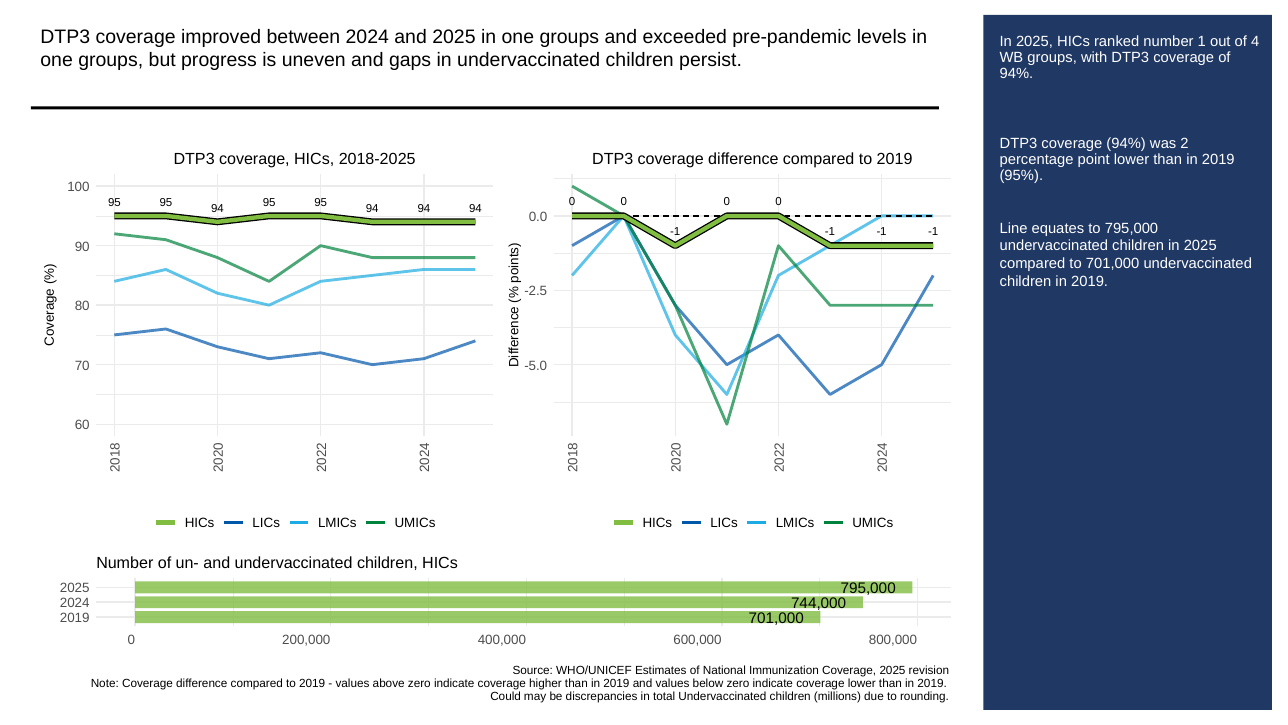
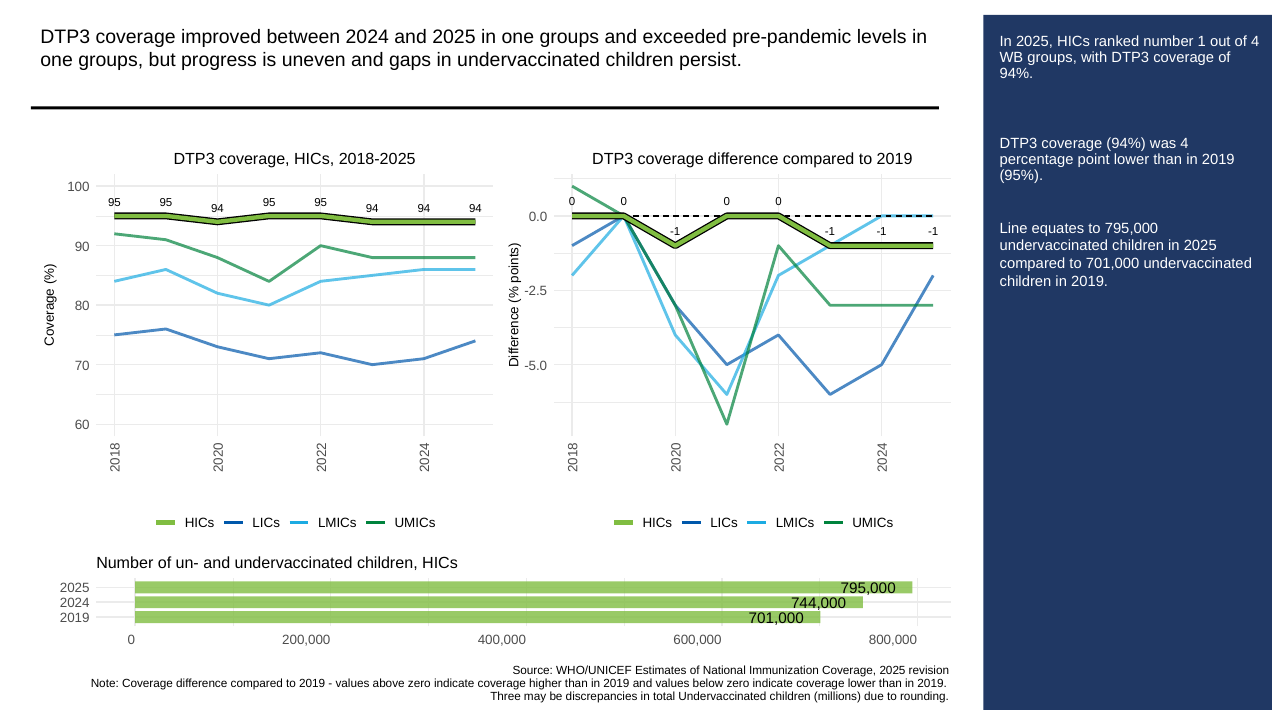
was 2: 2 -> 4 (1184, 143)
Could: Could -> Three (506, 696)
